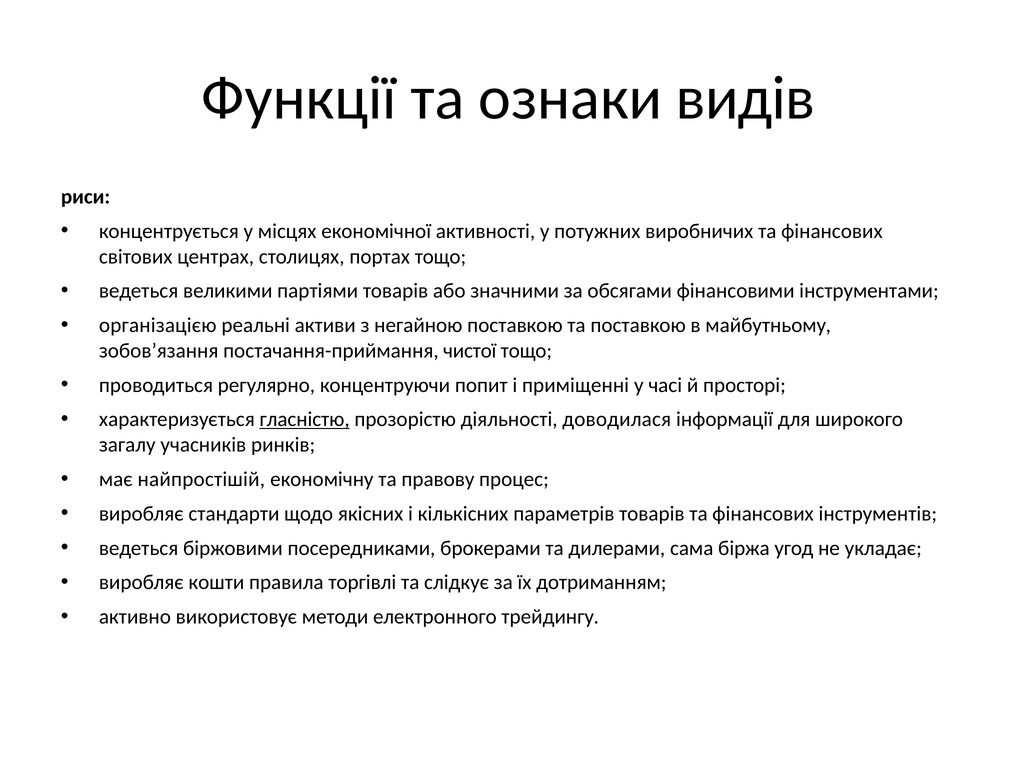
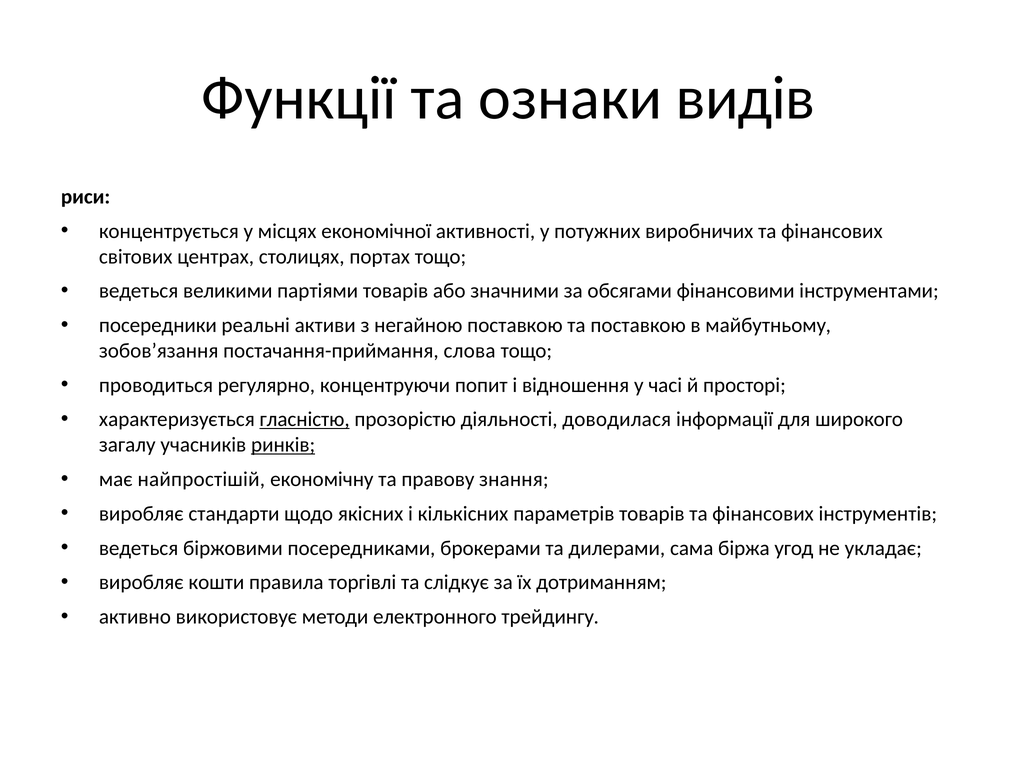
організацією: організацією -> посередники (158, 325)
чистої: чистої -> слова (470, 351)
приміщенні: приміщенні -> відношення (576, 385)
ринків underline: none -> present (283, 445)
процес: процес -> знання (514, 479)
